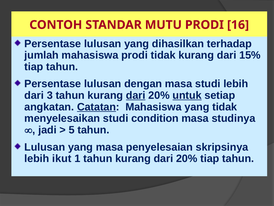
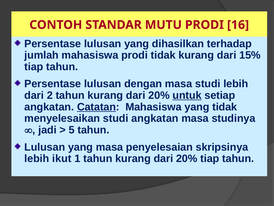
3: 3 -> 2 (50, 95)
dari underline: present -> none (136, 95)
studi condition: condition -> angkatan (155, 118)
